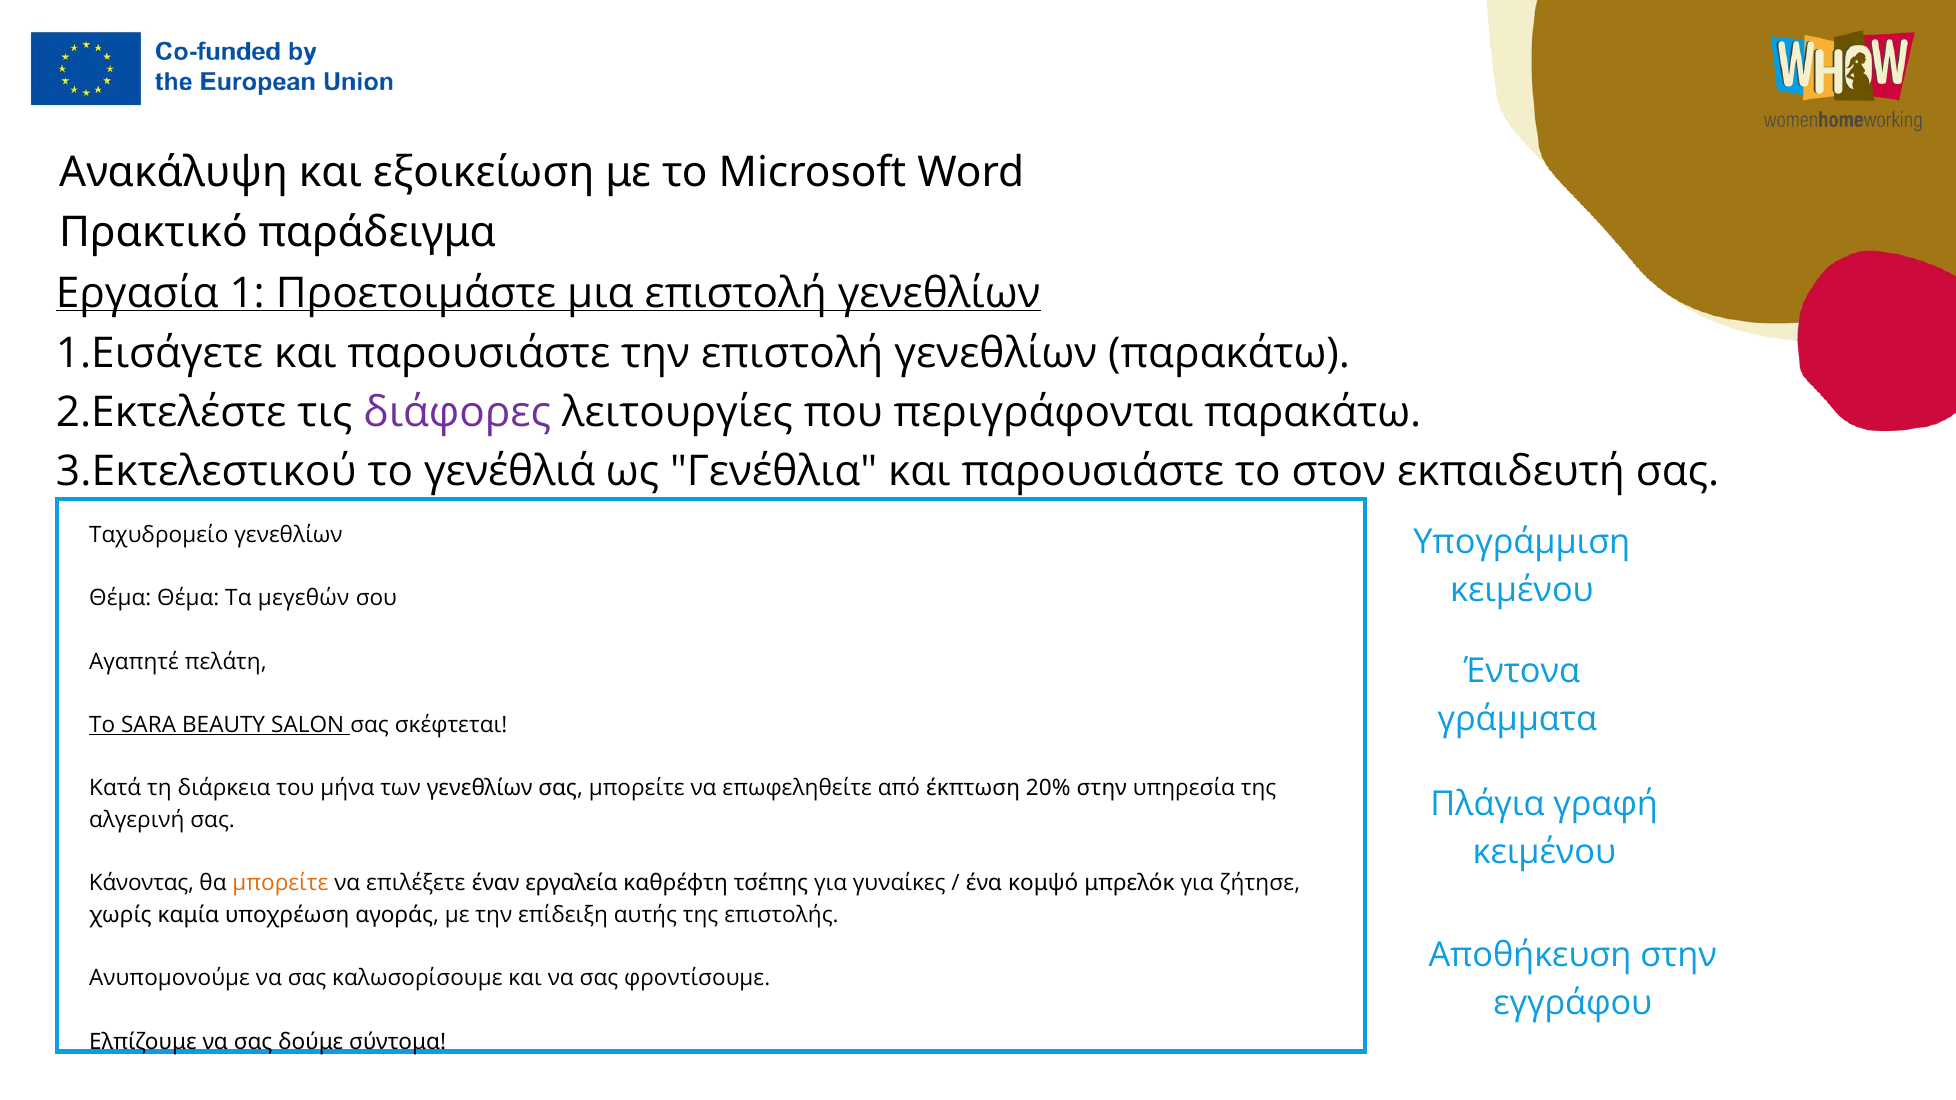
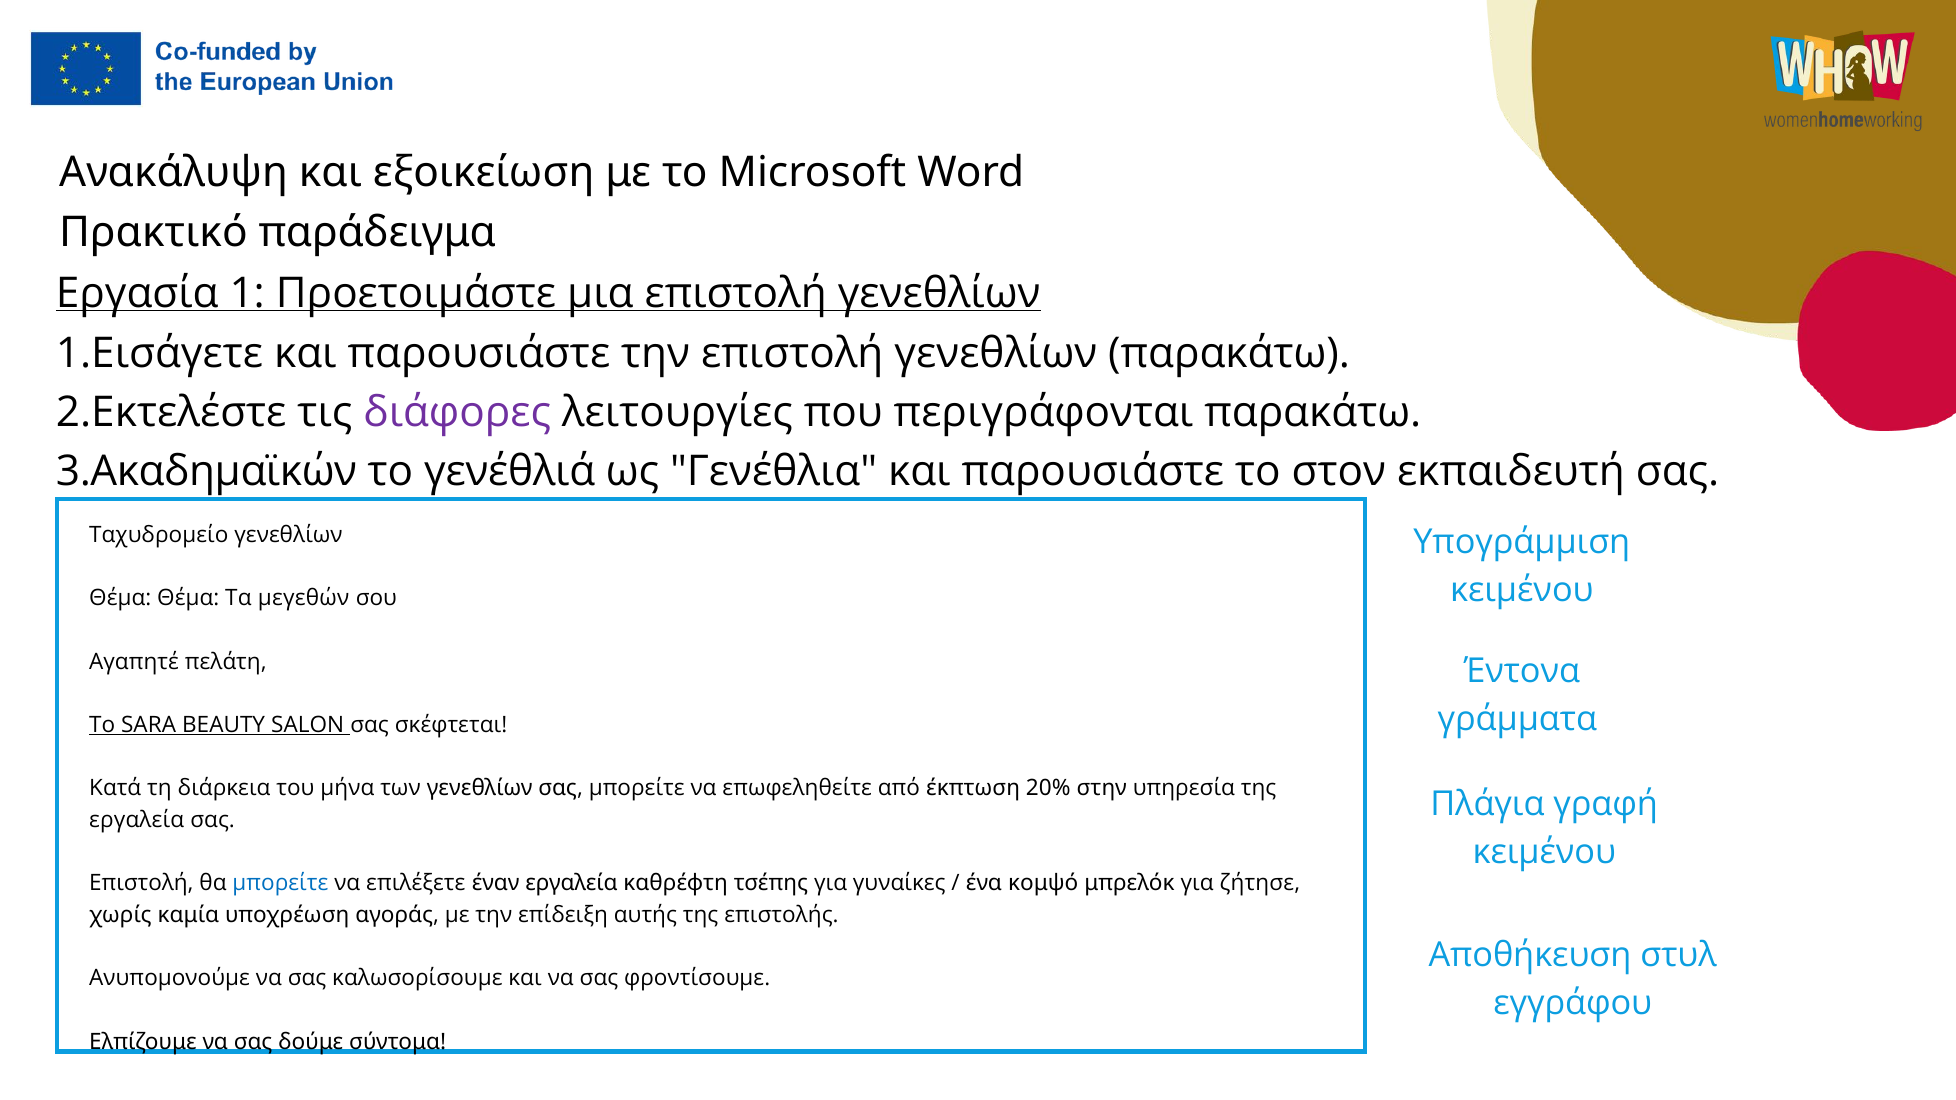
3.Εκτελεστικού: 3.Εκτελεστικού -> 3.Ακαδημαϊκών (207, 472)
αλγερινή: αλγερινή -> εργαλεία (137, 820)
Κάνοντας: Κάνοντας -> Επιστολή (141, 884)
μπορείτε colour: orange -> blue (280, 884)
Αποθήκευση στην: στην -> στυλ (1679, 955)
